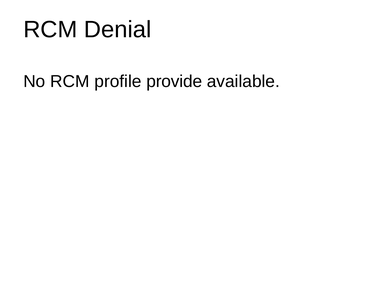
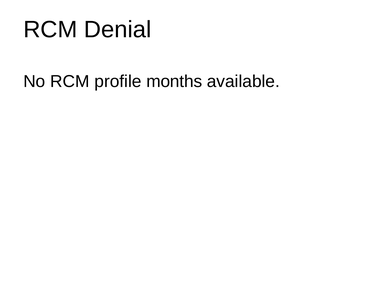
provide: provide -> months (174, 82)
